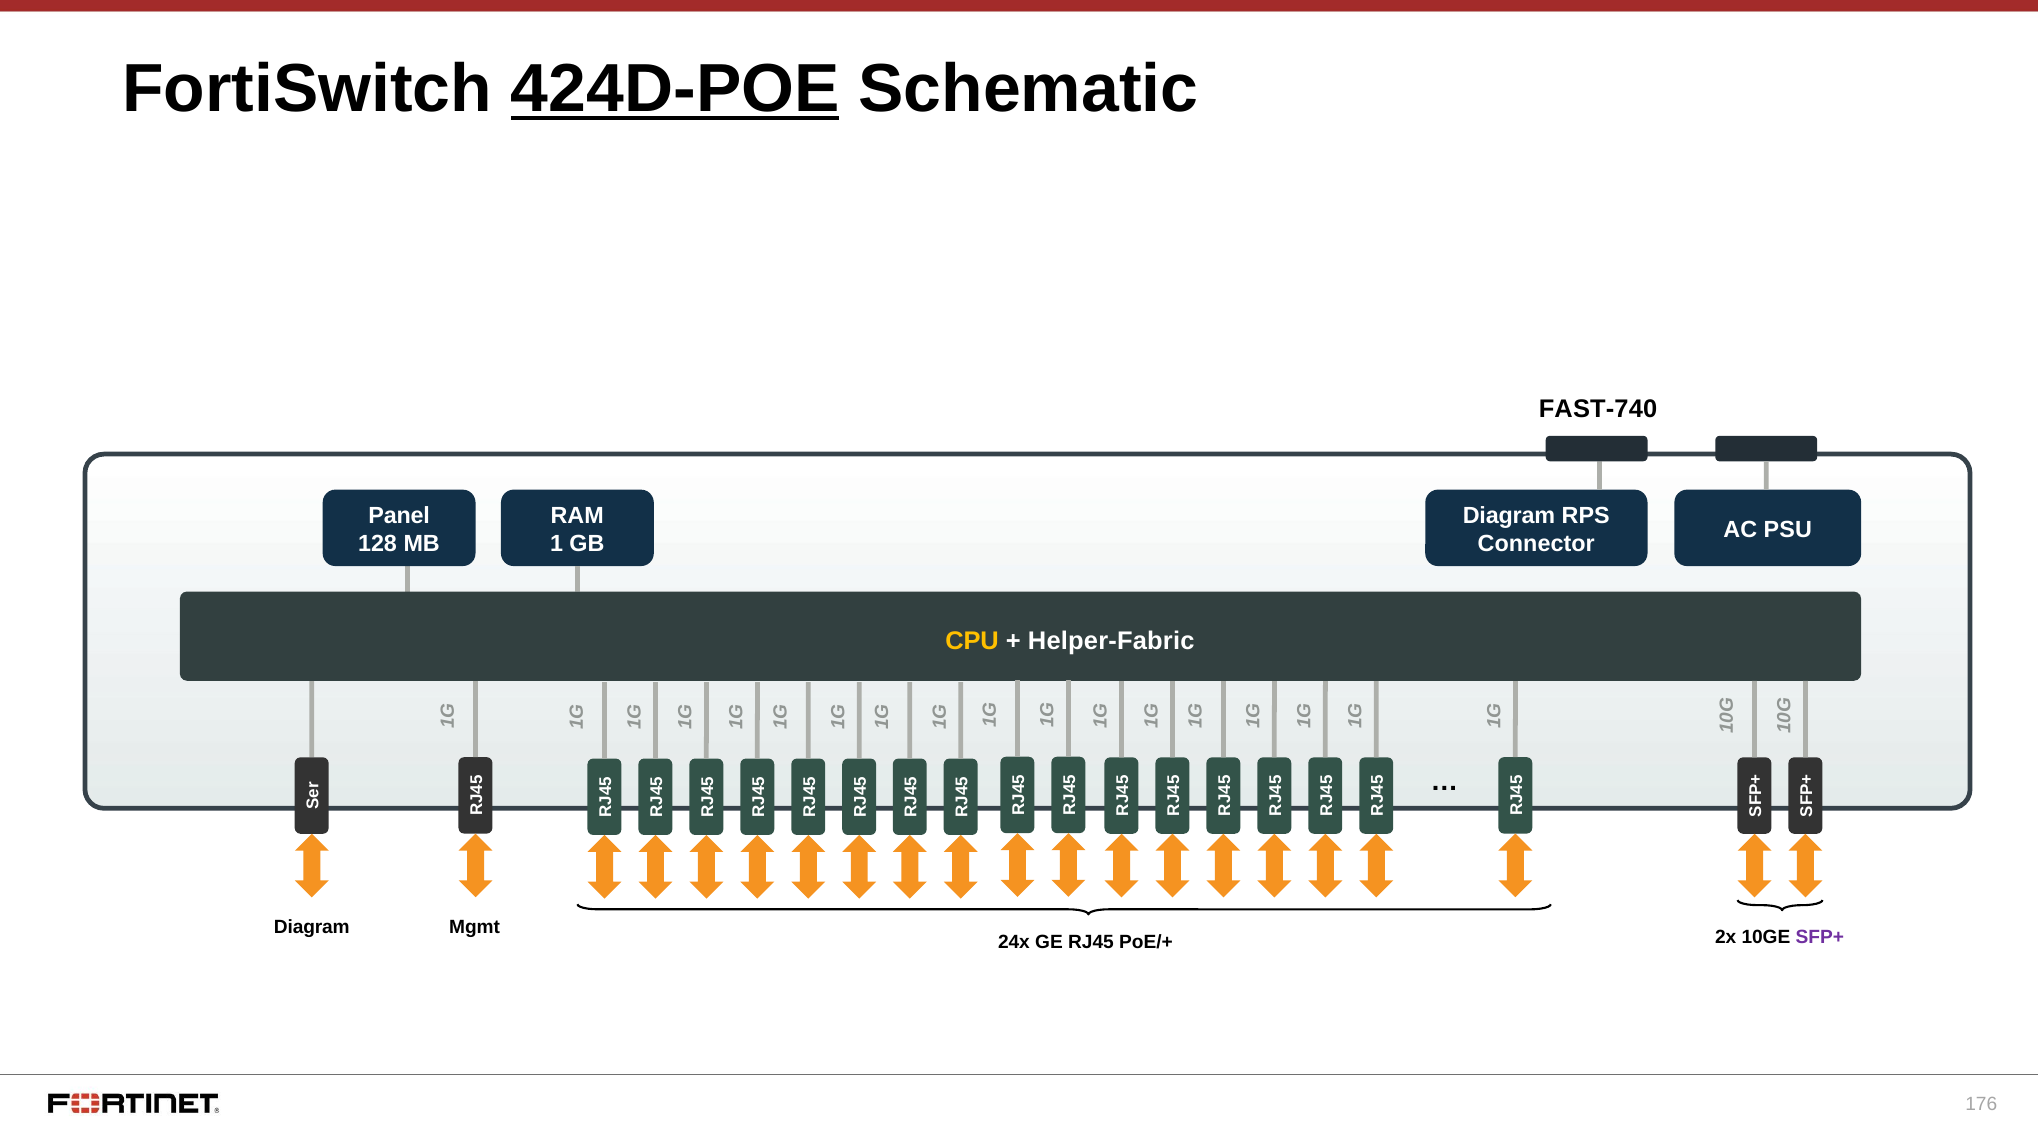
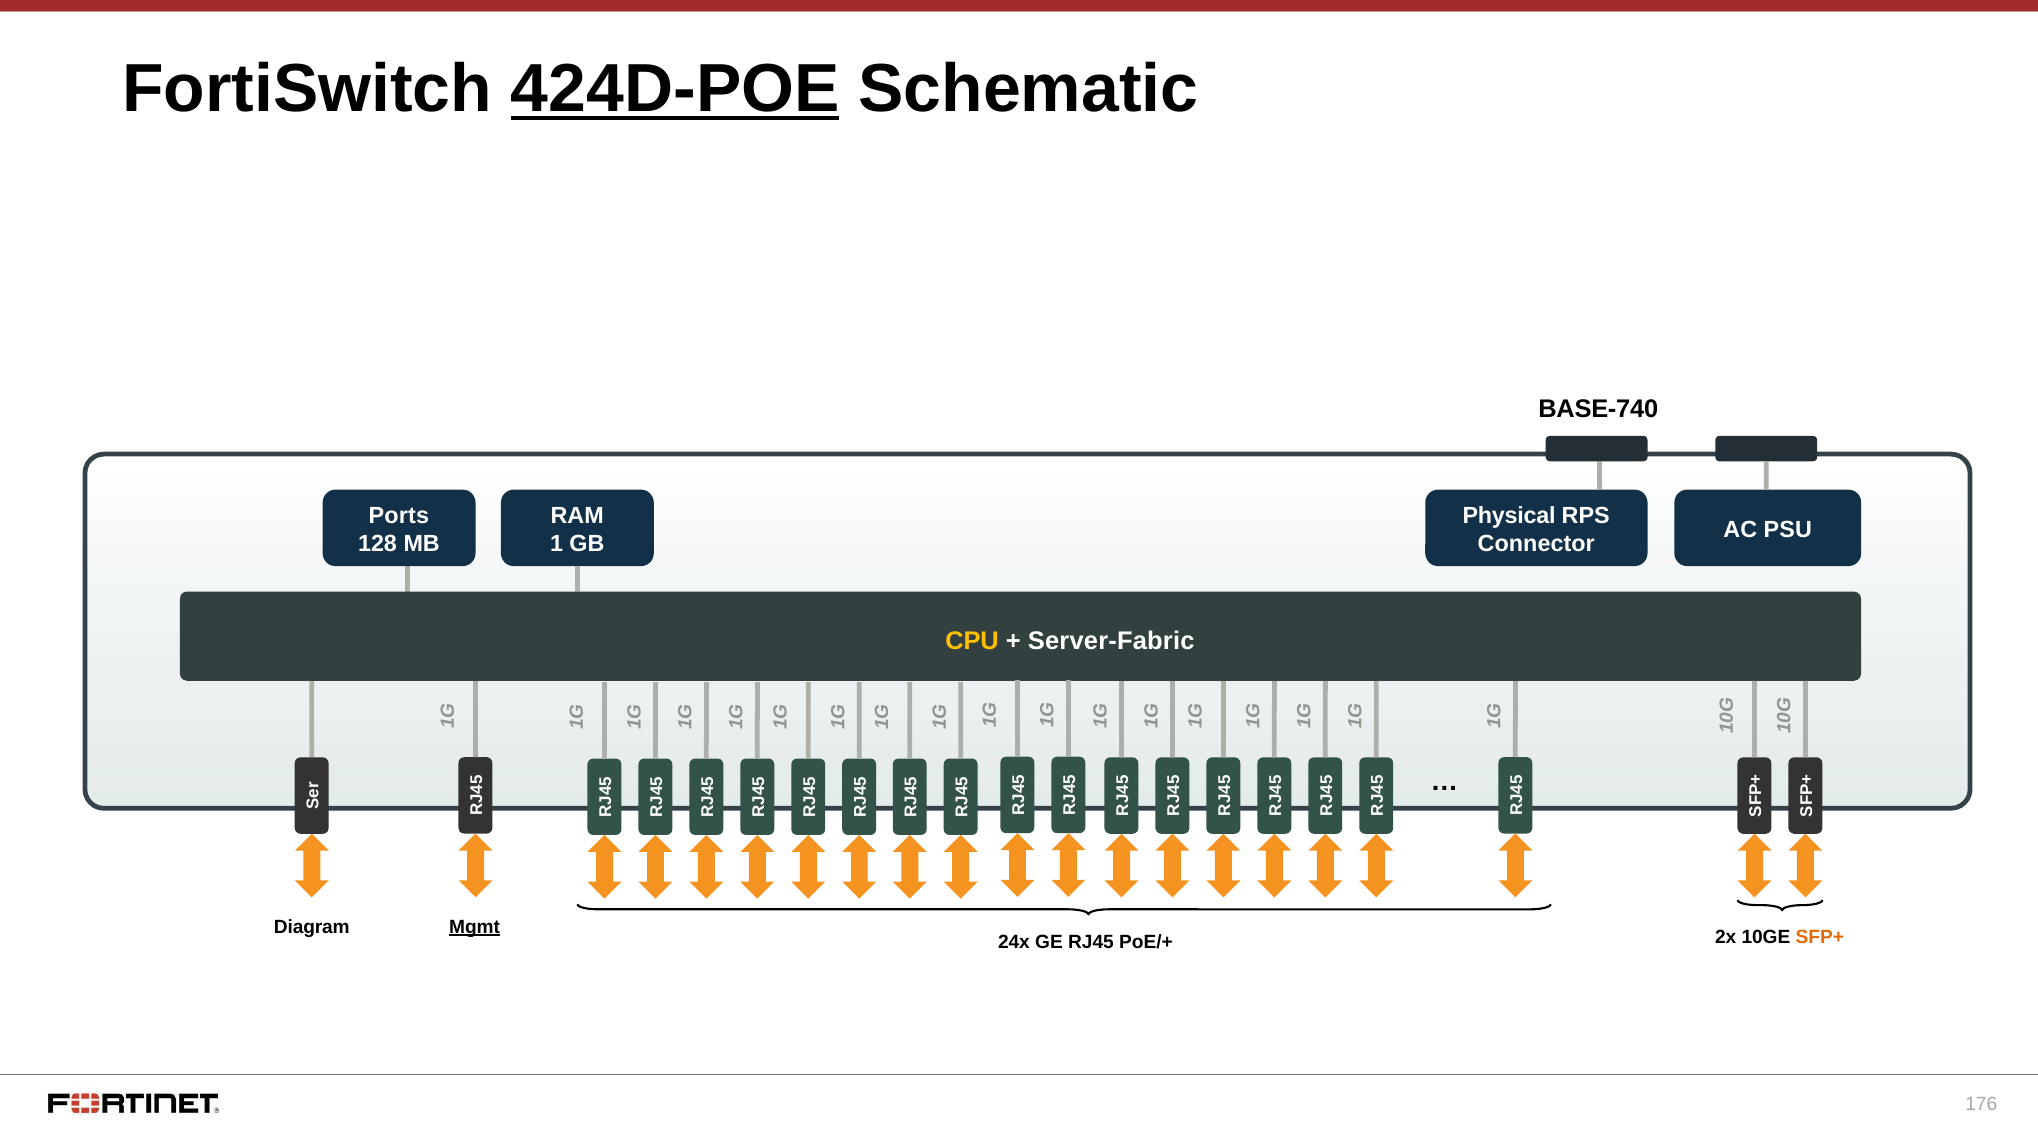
FAST-740: FAST-740 -> BASE-740 (1598, 409)
Panel: Panel -> Ports (399, 515)
Diagram: Diagram -> Physical (1509, 515)
Helper-Fabric: Helper-Fabric -> Server-Fabric (1111, 641)
Mgmt underline: none -> present (475, 927)
SFP+ colour: purple -> orange (1820, 937)
